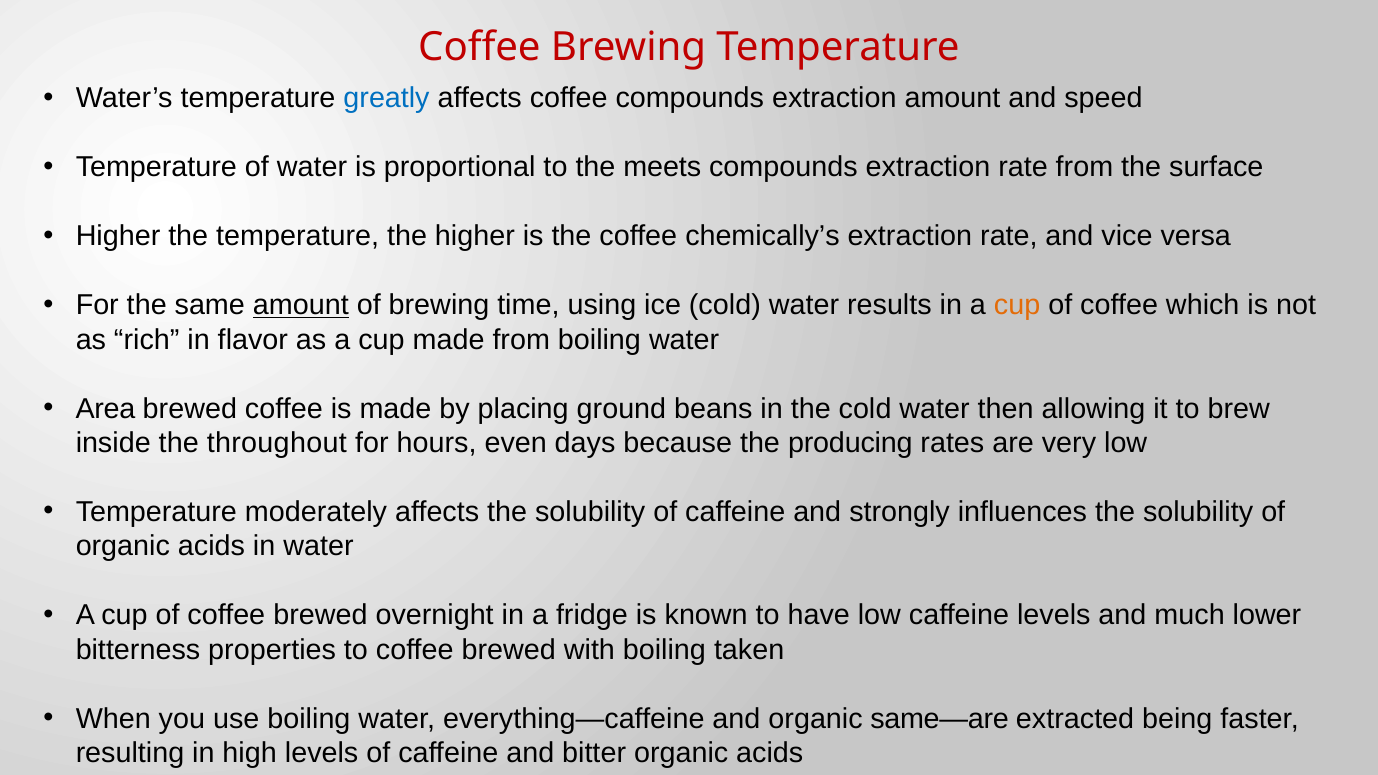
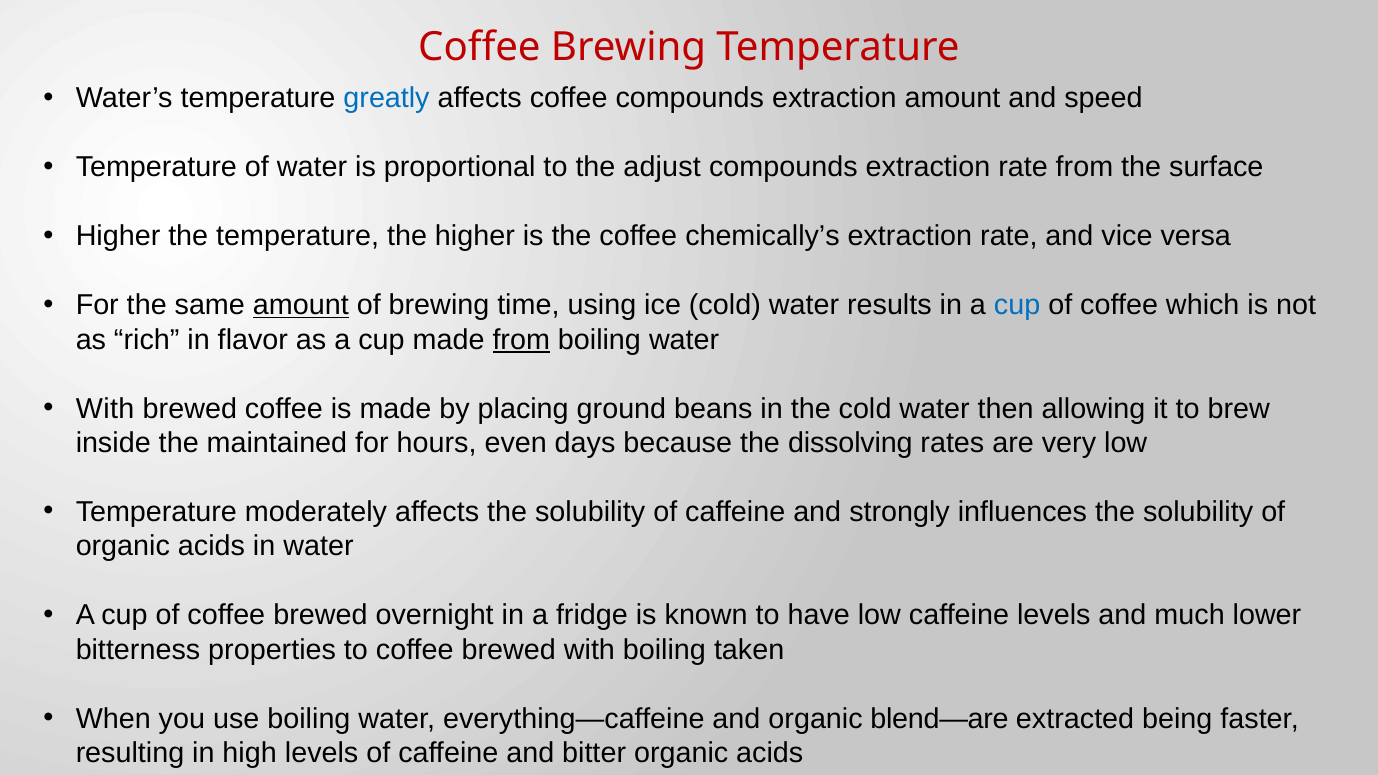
meets: meets -> adjust (662, 167)
cup colour: orange -> blue (1017, 305)
from underline: none -> present (521, 340)
Area: Area -> With (105, 409)
throughout: throughout -> maintained (277, 443)
producing: producing -> dissolving (850, 443)
same—are: same—are -> blend—are (940, 719)
